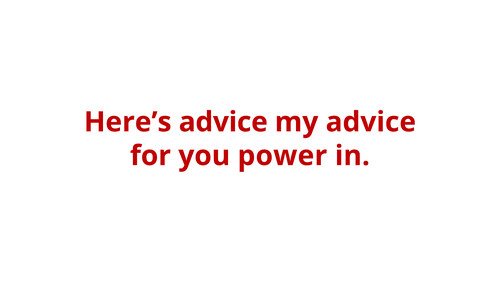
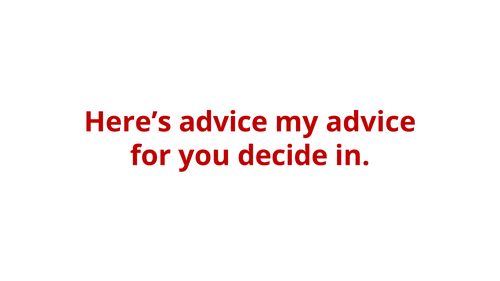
power: power -> decide (283, 156)
